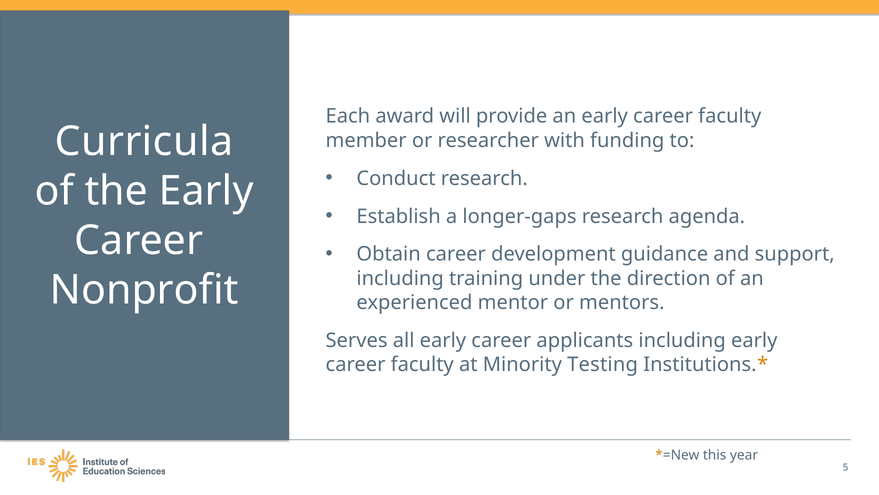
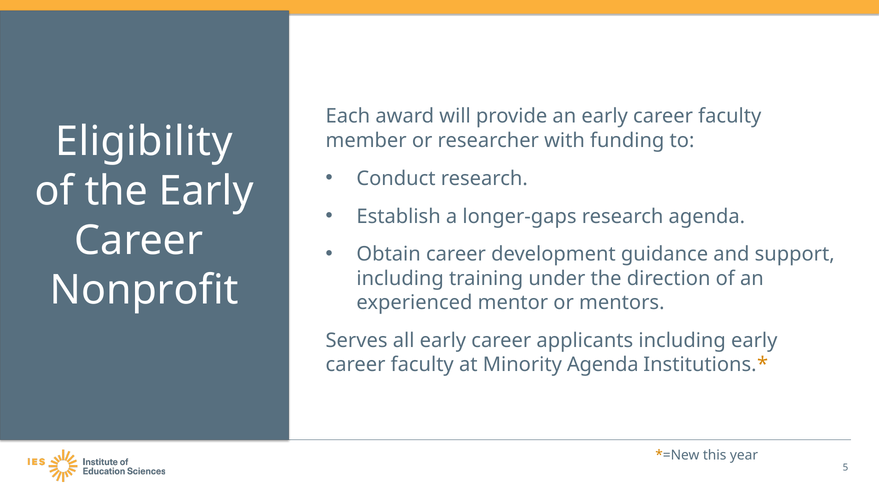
Curricula: Curricula -> Eligibility (144, 142)
Minority Testing: Testing -> Agenda (603, 364)
